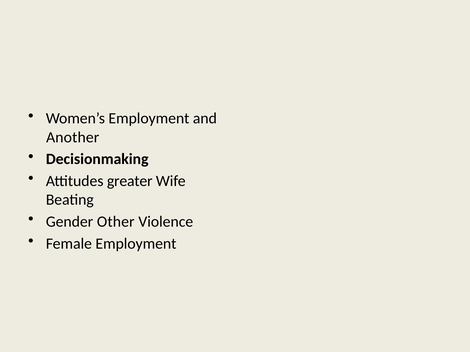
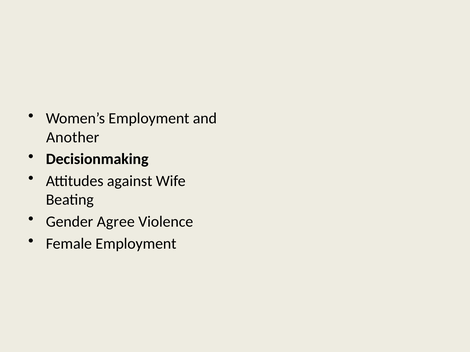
greater: greater -> against (130, 181)
Other: Other -> Agree (116, 222)
